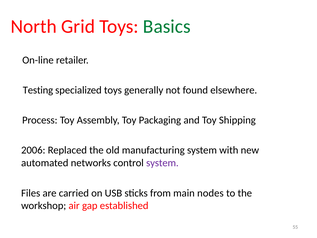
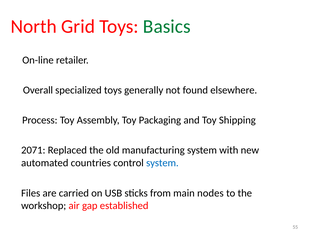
Testing: Testing -> Overall (38, 90)
2006: 2006 -> 2071 (33, 150)
networks: networks -> countries (91, 163)
system colour: purple -> blue (162, 163)
